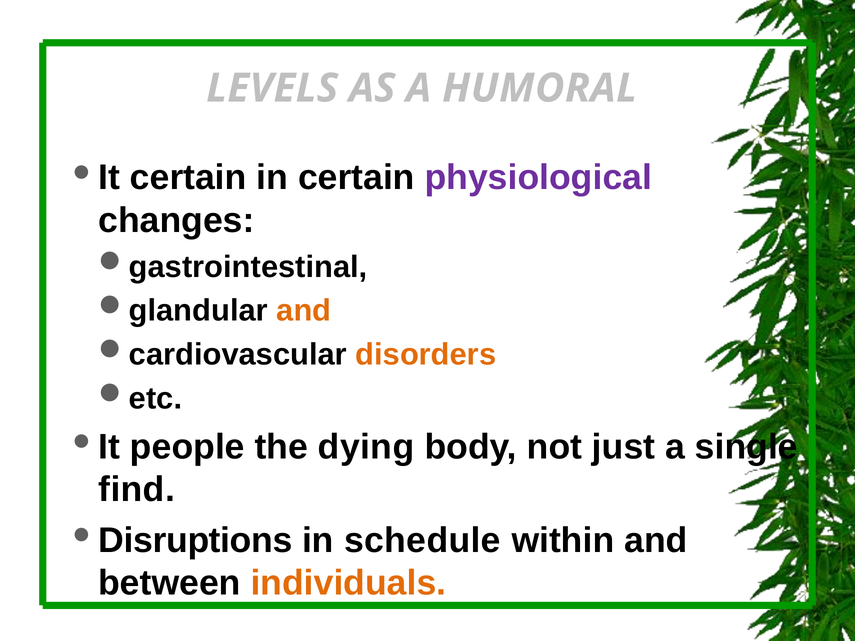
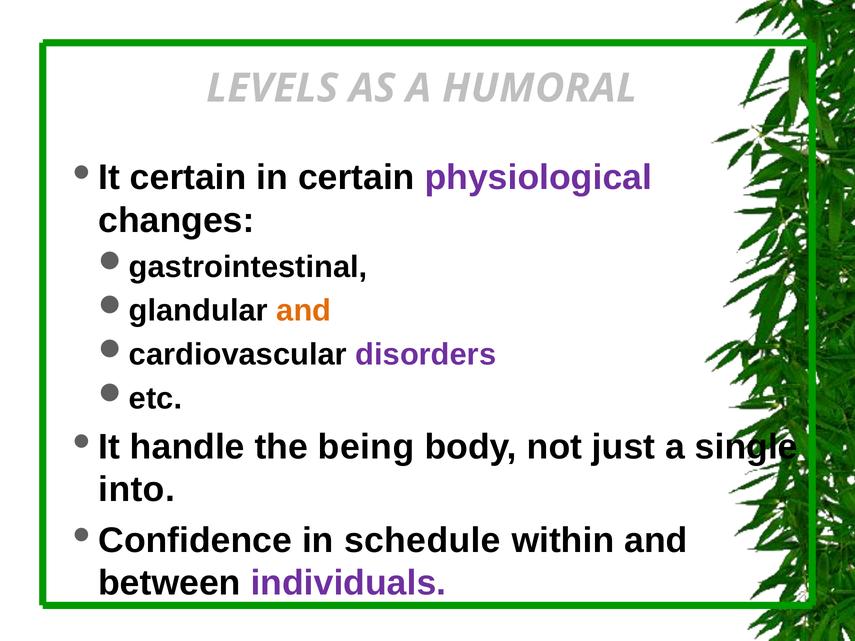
disorders colour: orange -> purple (426, 355)
people: people -> handle (187, 447)
dying: dying -> being (366, 447)
find: find -> into (137, 490)
Disruptions: Disruptions -> Confidence (195, 541)
individuals colour: orange -> purple (348, 583)
